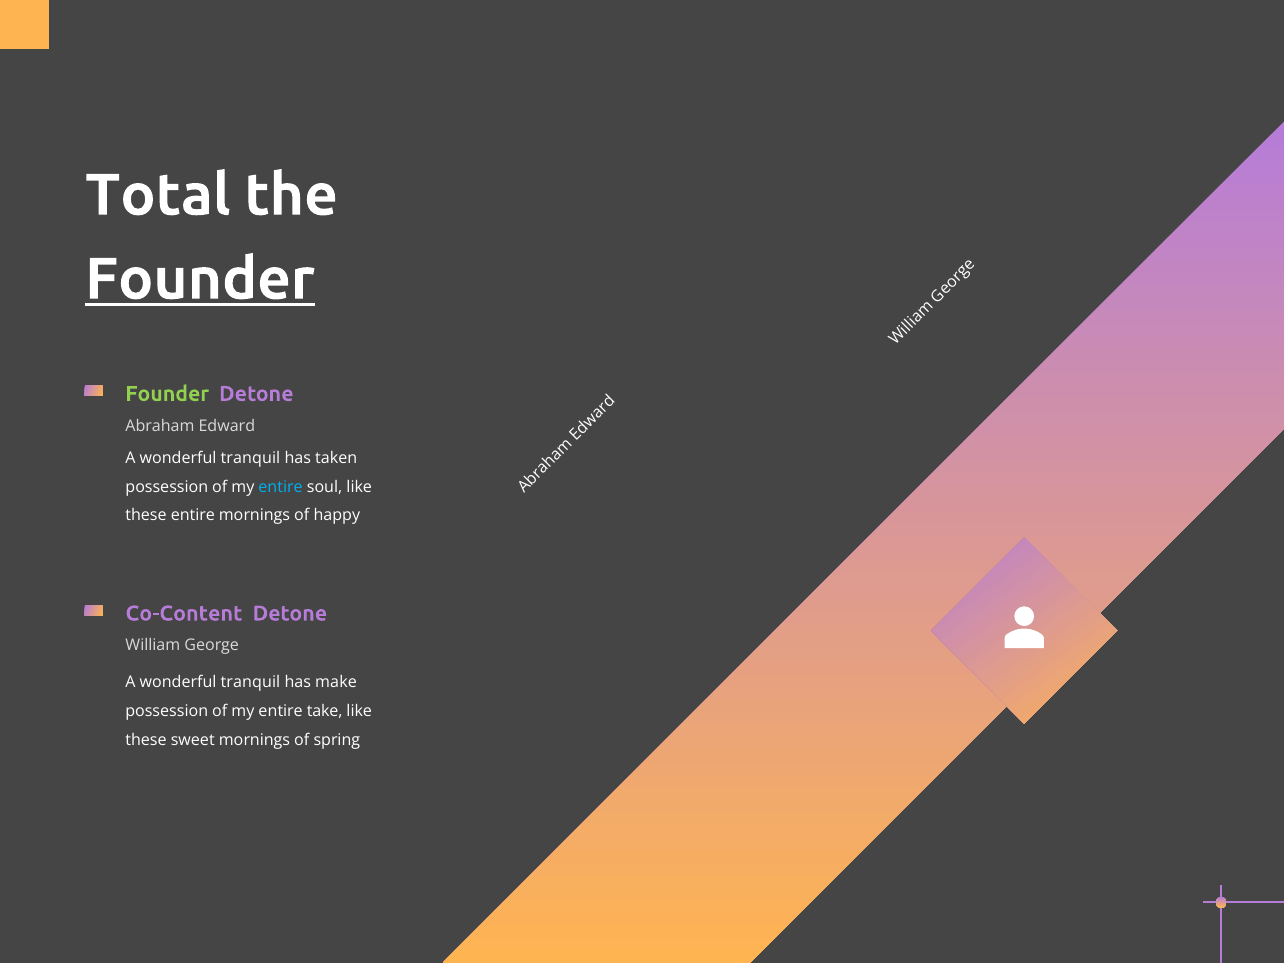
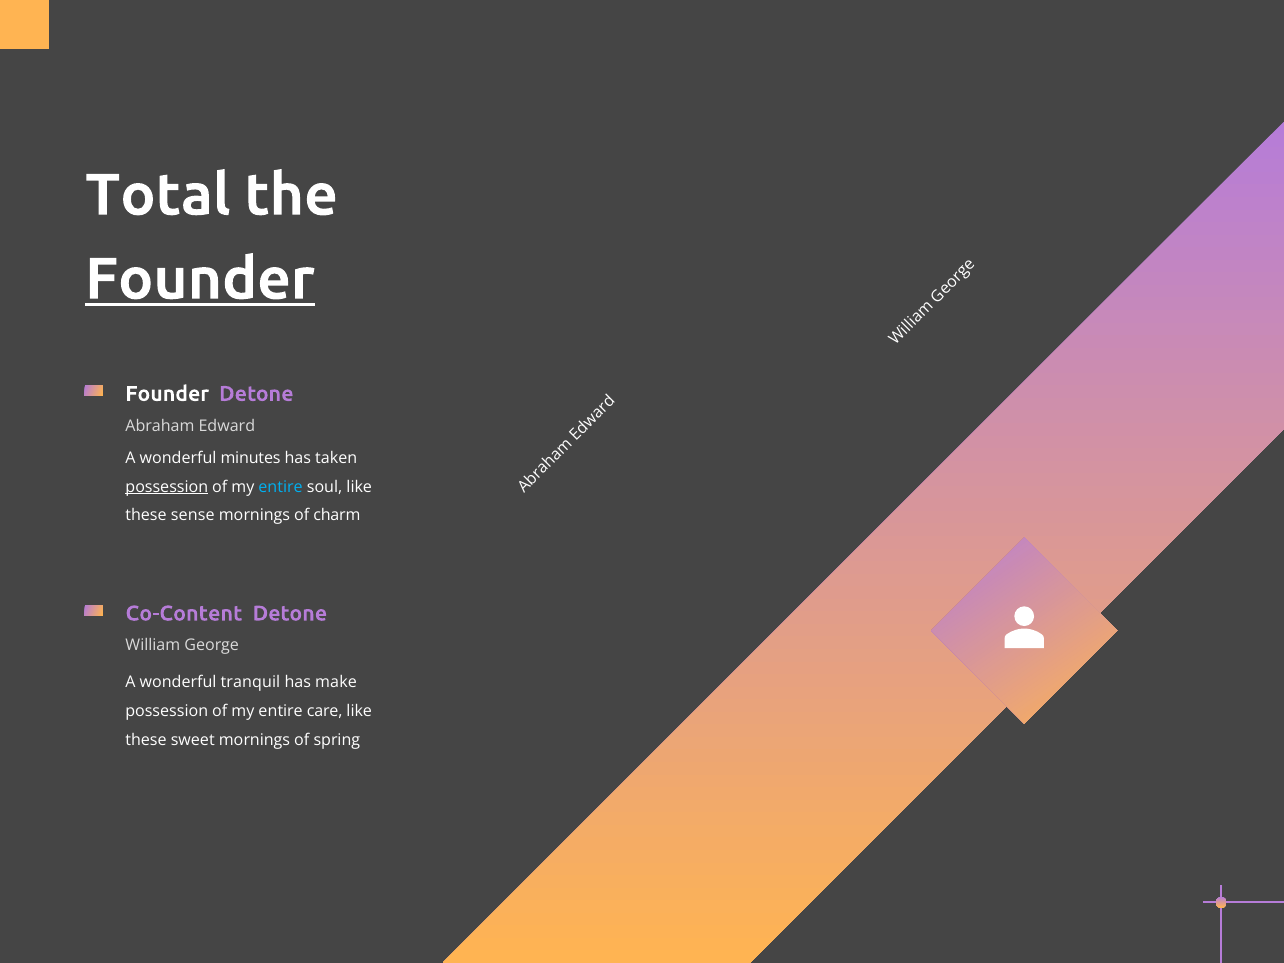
Founder colour: light green -> white (167, 394)
tranquil: tranquil -> minutes (251, 458)
possession underline: none -> present (167, 487)
these entire: entire -> sense (193, 516)
happy: happy -> charm (337, 516)
take: take -> care (325, 711)
